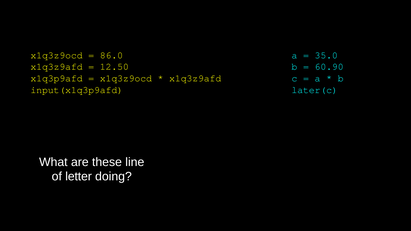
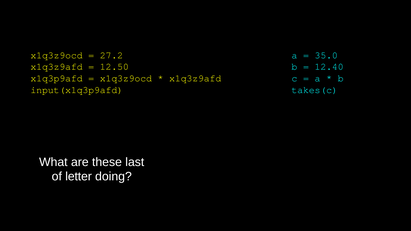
86.0: 86.0 -> 27.2 (111, 55)
60.90: 60.90 -> 12.40 (329, 67)
later(c: later(c -> takes(c (315, 90)
line: line -> last (135, 162)
